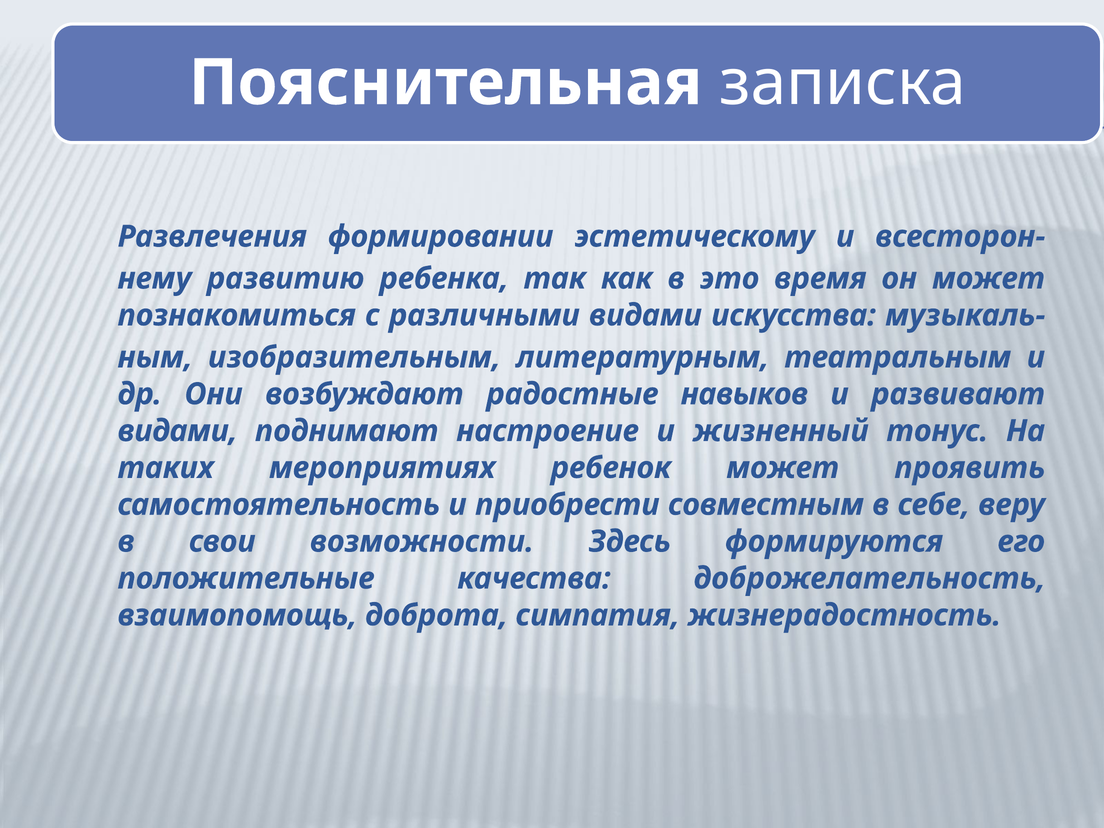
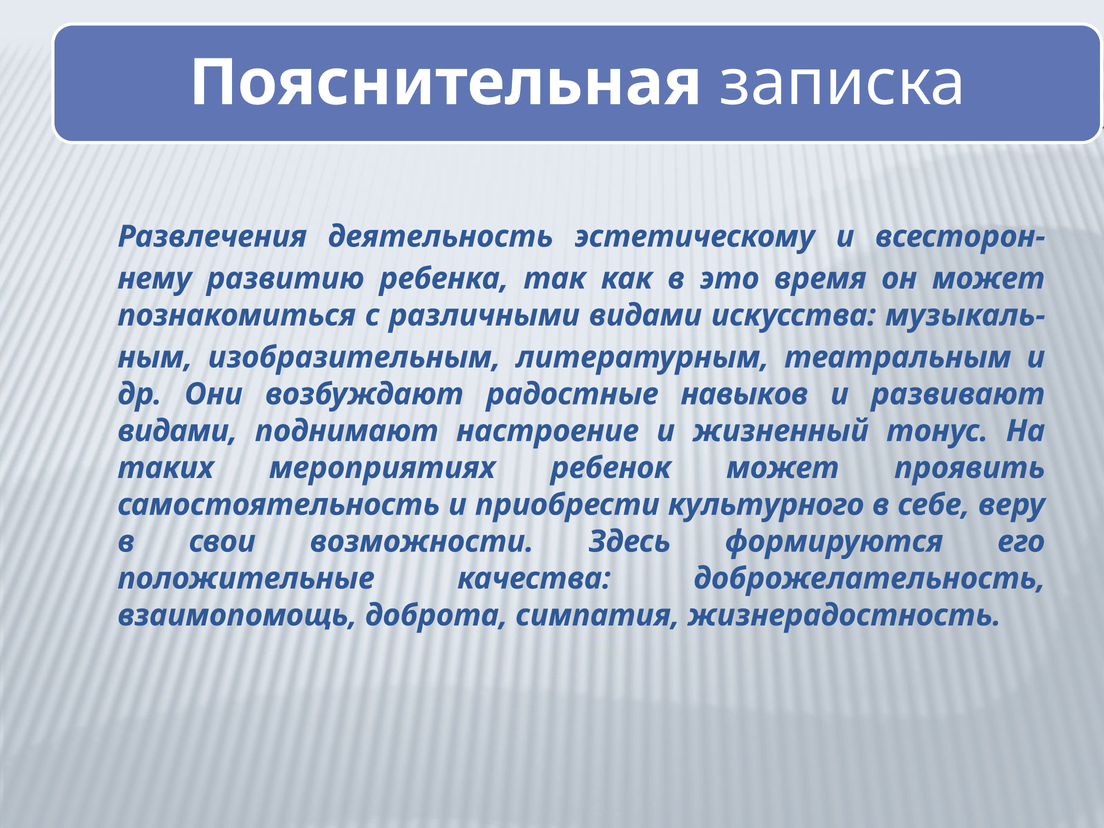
формировании: формировании -> деятельность (441, 237)
совместным: совместным -> культурного (766, 505)
